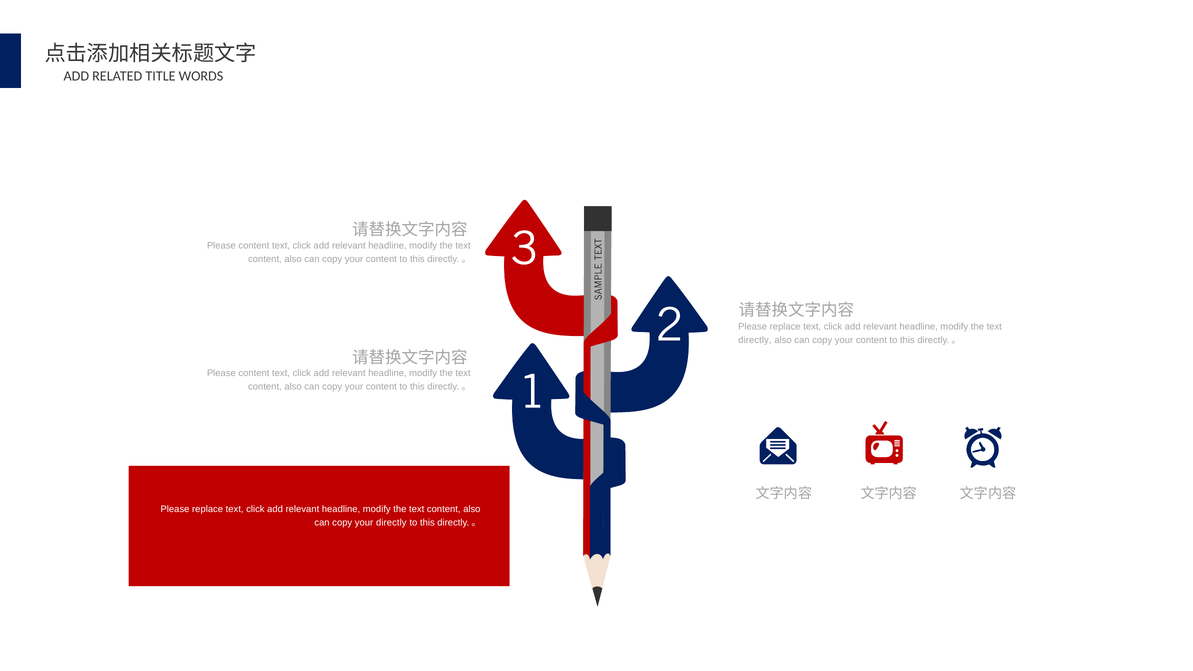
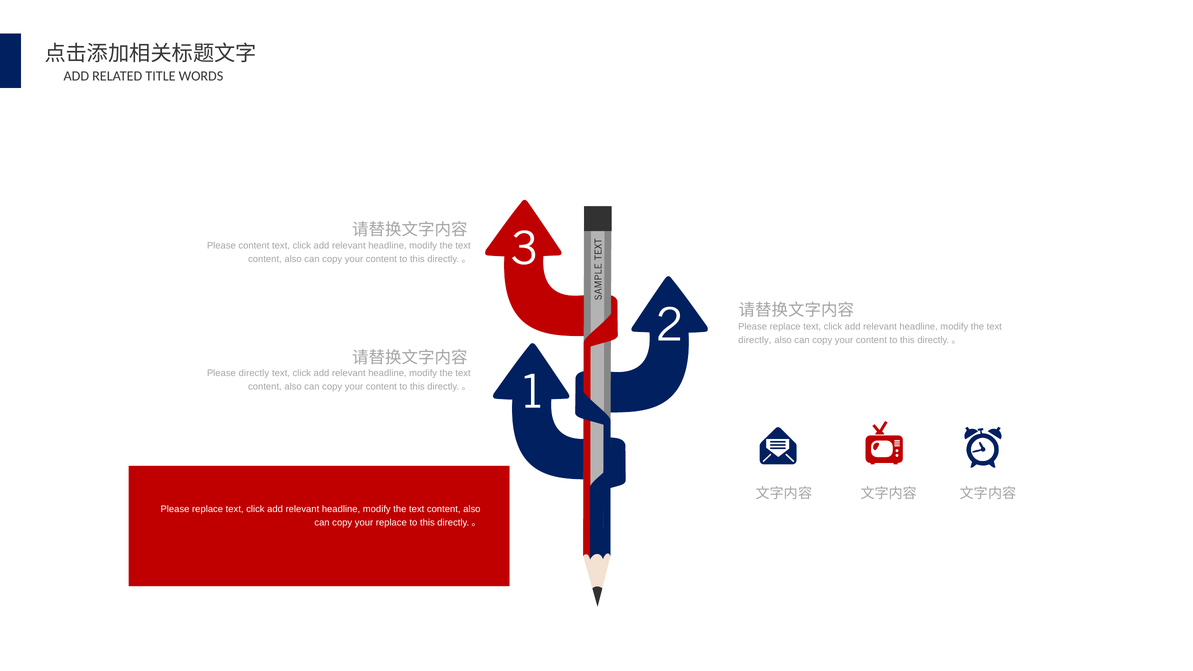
content: content -> directly (254, 373)
your directly: directly -> replace (391, 523)
